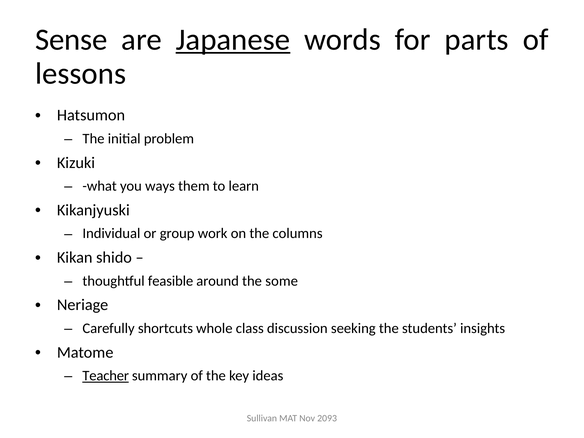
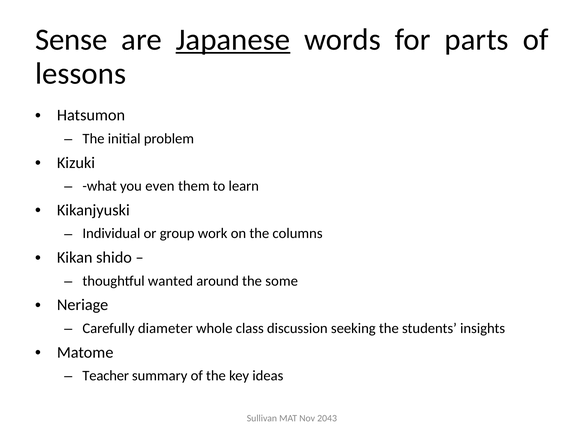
ways: ways -> even (160, 186)
feasible: feasible -> wanted (170, 281)
shortcuts: shortcuts -> diameter (165, 328)
Teacher underline: present -> none (106, 376)
2093: 2093 -> 2043 (327, 418)
